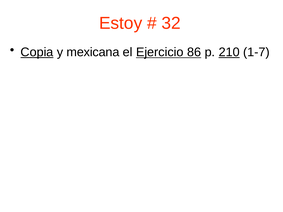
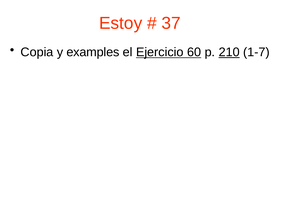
32: 32 -> 37 (171, 23)
Copia underline: present -> none (37, 52)
mexicana: mexicana -> examples (93, 52)
86: 86 -> 60 (194, 52)
